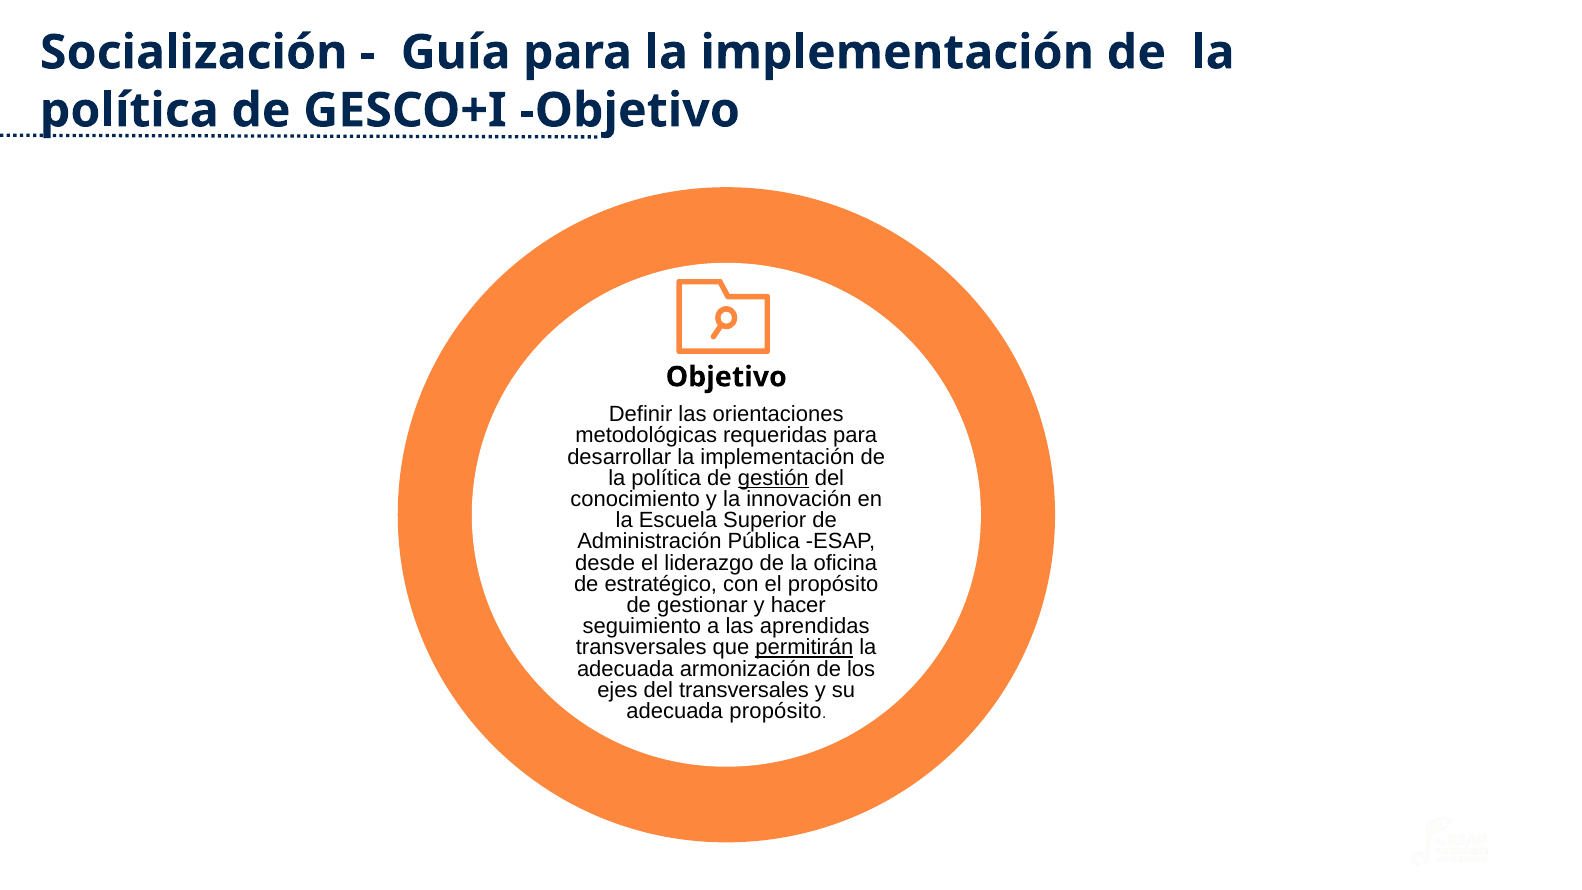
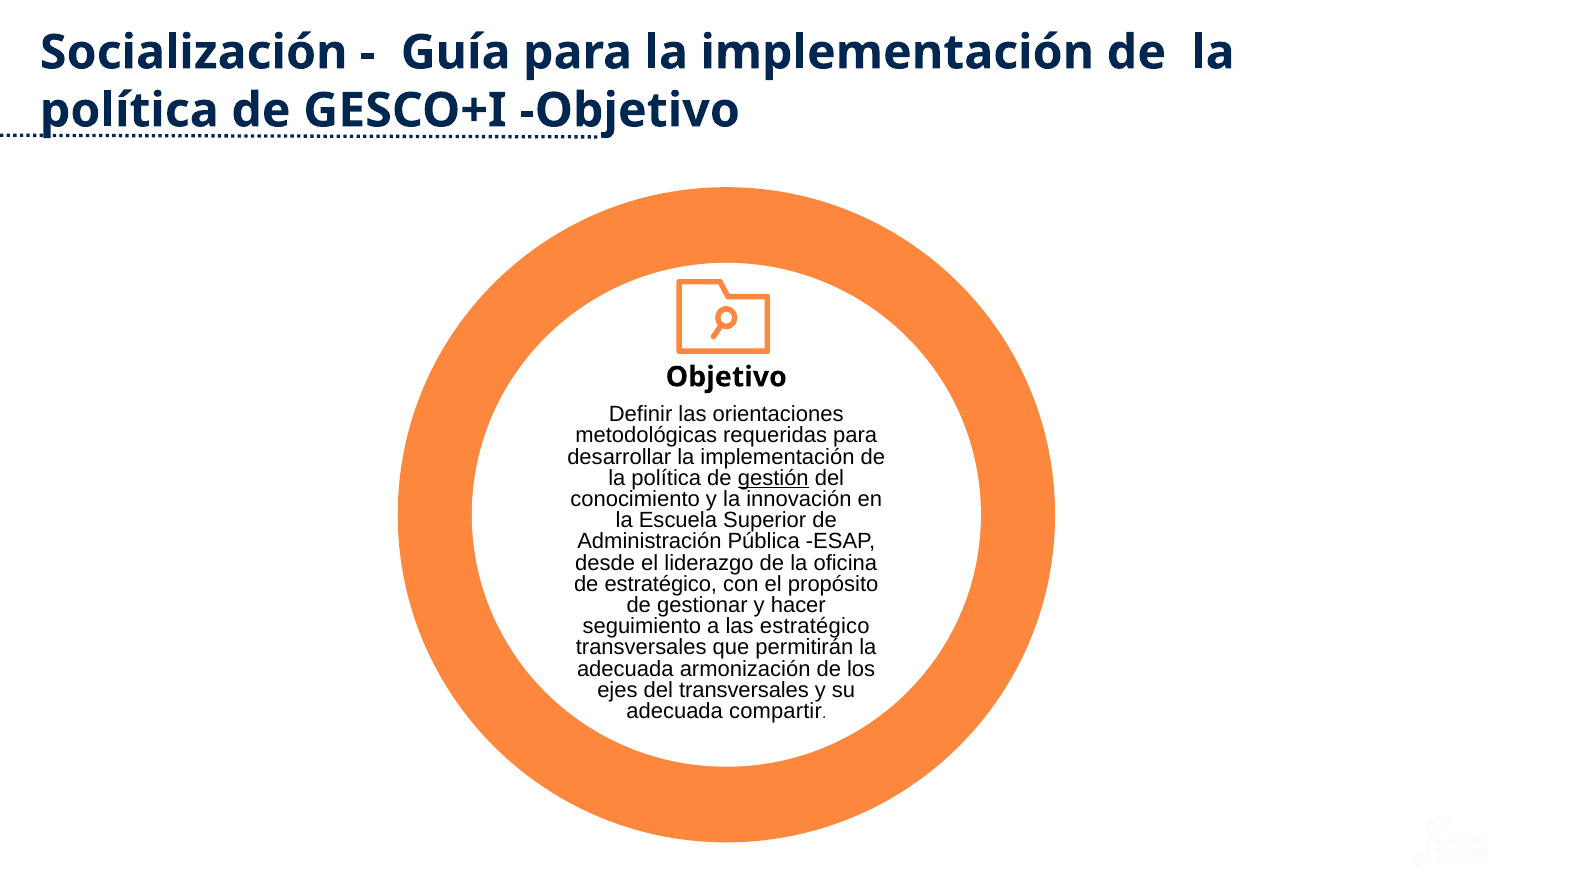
las aprendidas: aprendidas -> estratégico (815, 626)
permitirán underline: present -> none (804, 648)
adecuada propósito: propósito -> compartir (775, 711)
